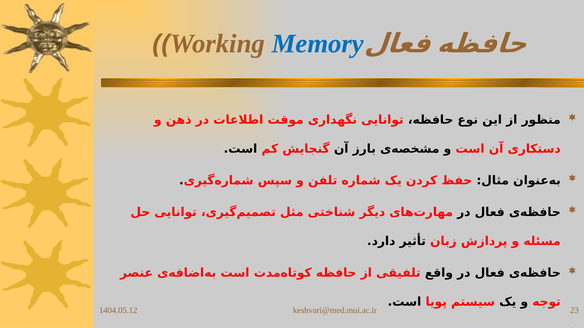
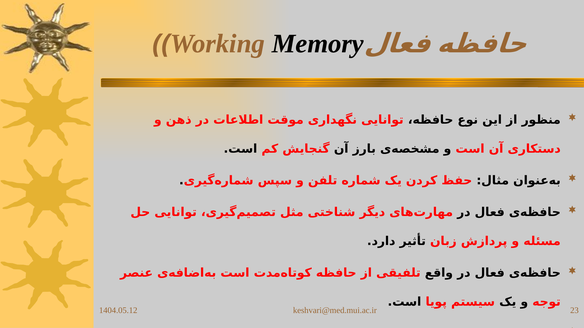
Memory colour: blue -> black (318, 44)
